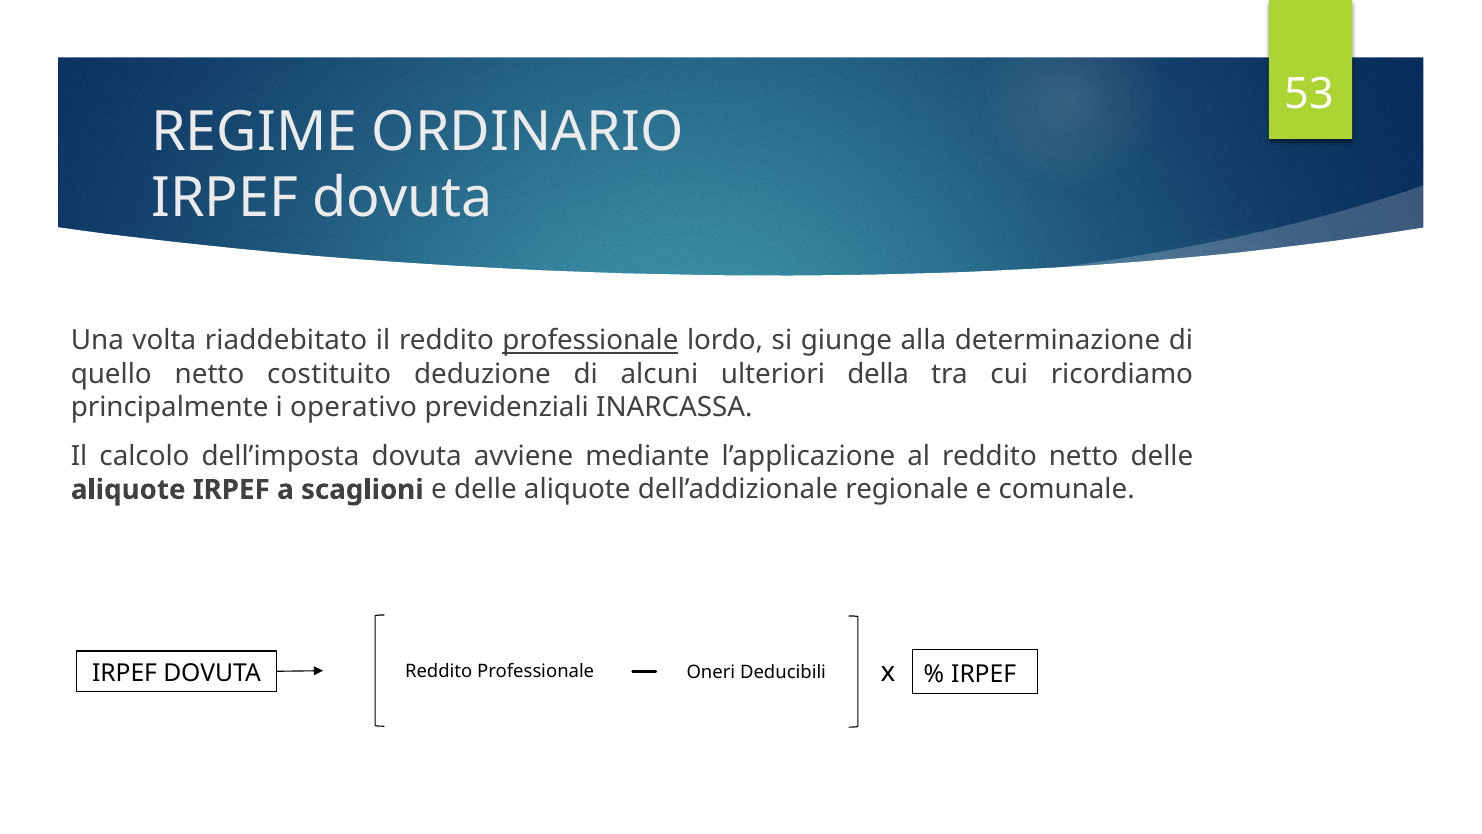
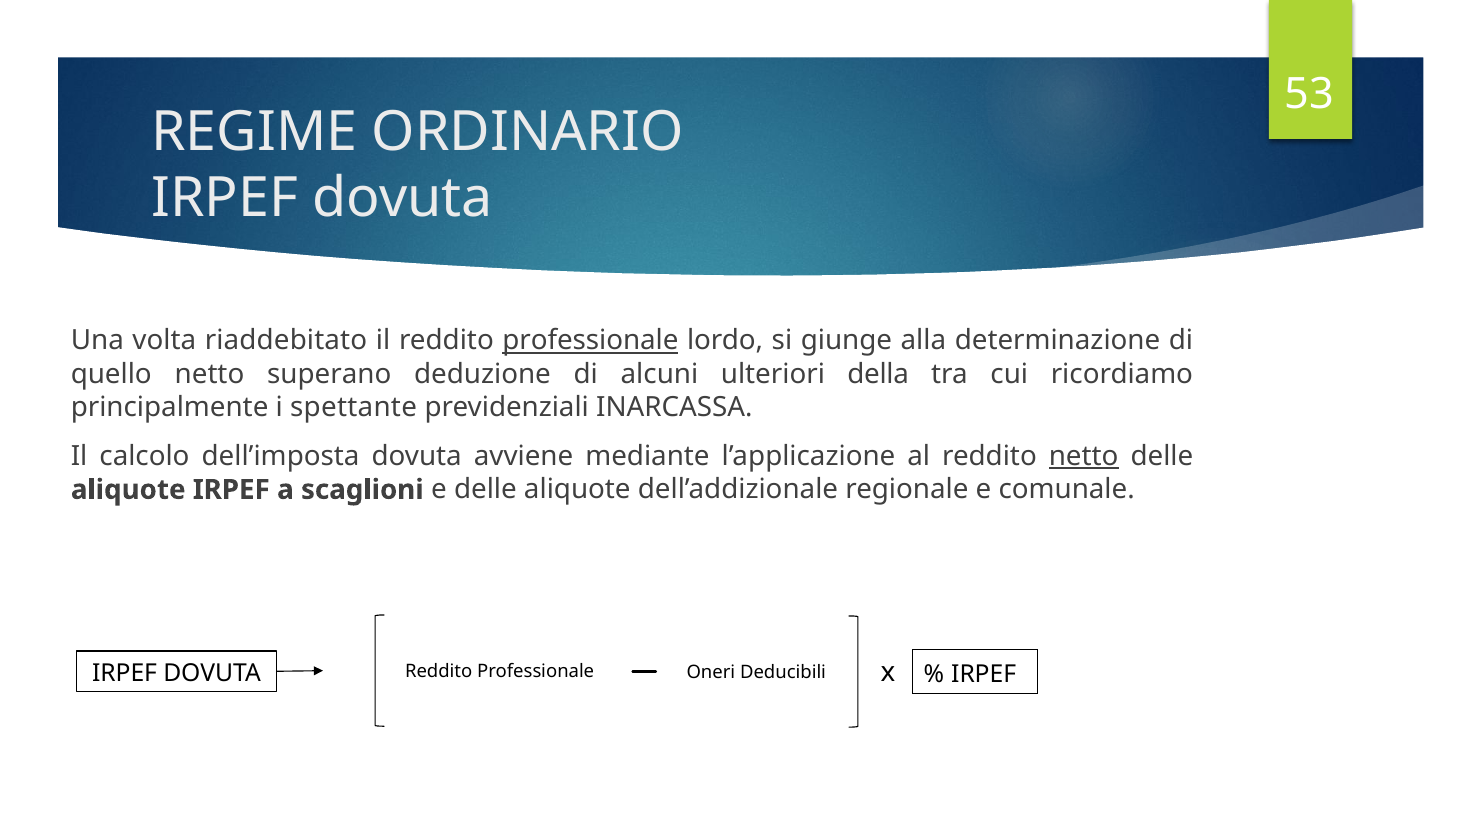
costituito: costituito -> superano (329, 374)
operativo: operativo -> spettante (354, 407)
netto underline: none -> present (1084, 456)
